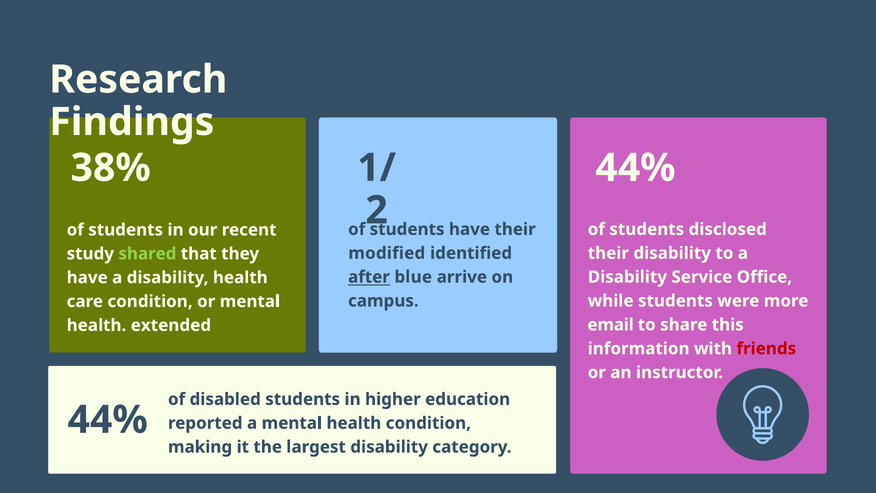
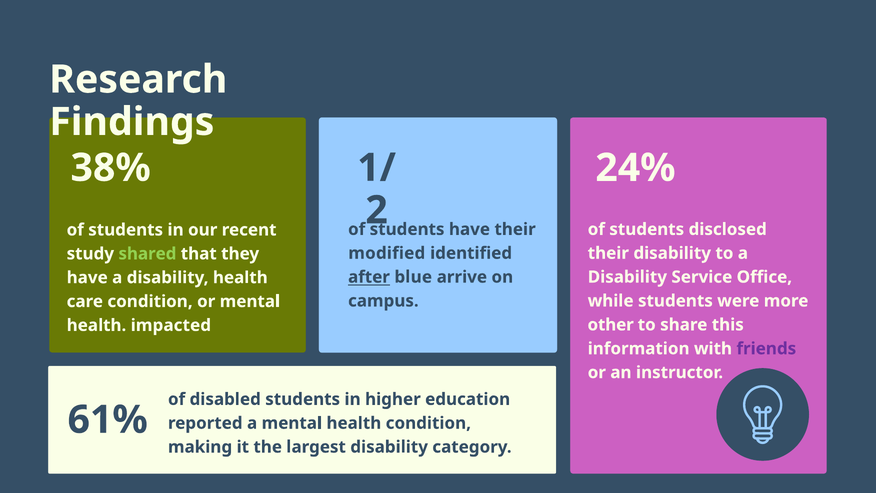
44%: 44% -> 24% (635, 168)
email: email -> other (611, 325)
extended: extended -> impacted (171, 325)
friends colour: red -> purple (766, 348)
44%: 44% -> 61% (108, 420)
